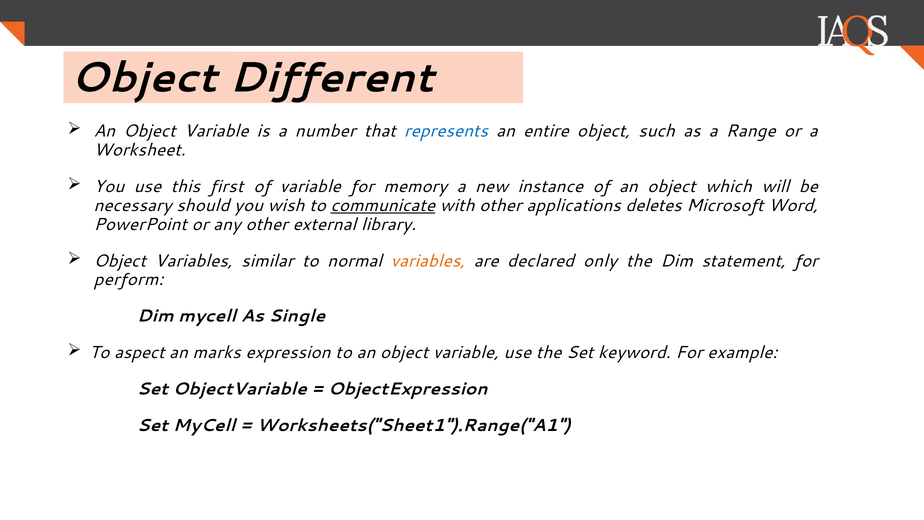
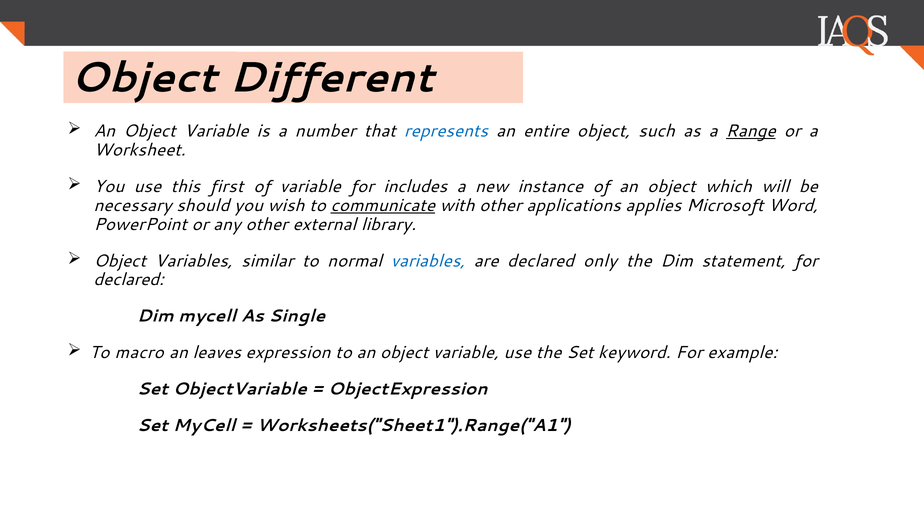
Range underline: none -> present (751, 131)
memory: memory -> includes (415, 186)
deletes: deletes -> applies (653, 205)
variables colour: orange -> blue (428, 261)
perform: perform -> declared (129, 280)
aspect: aspect -> macro (139, 352)
marks: marks -> leaves (217, 352)
